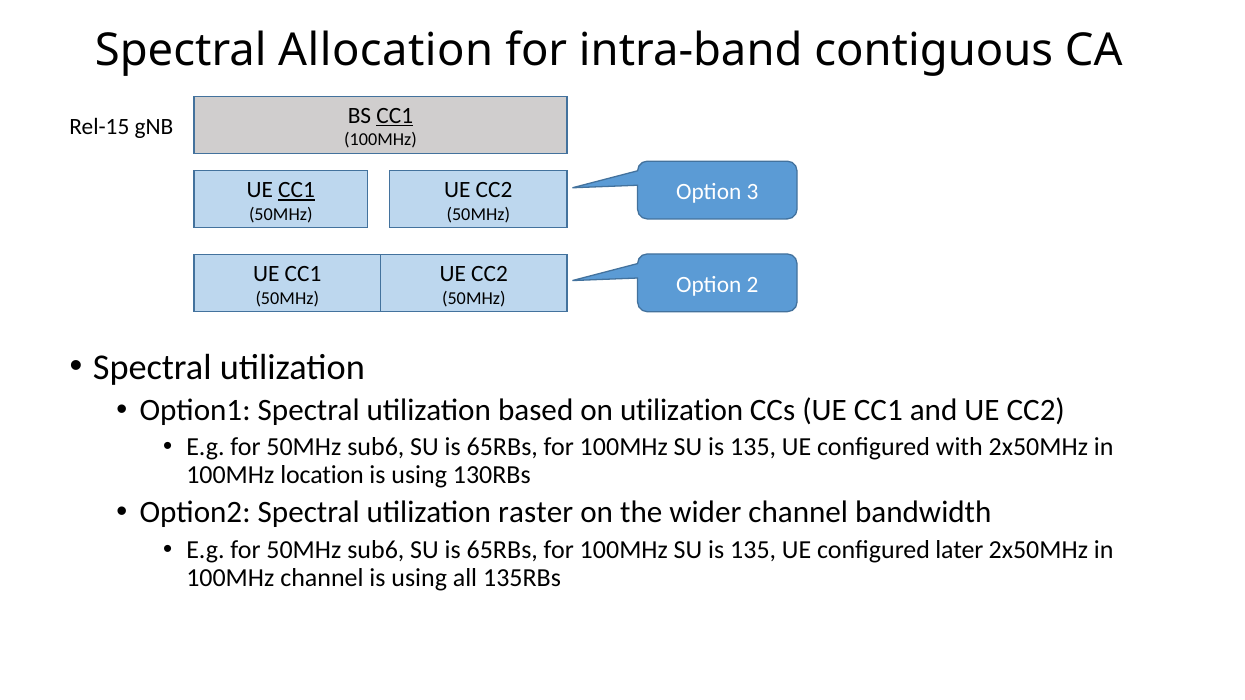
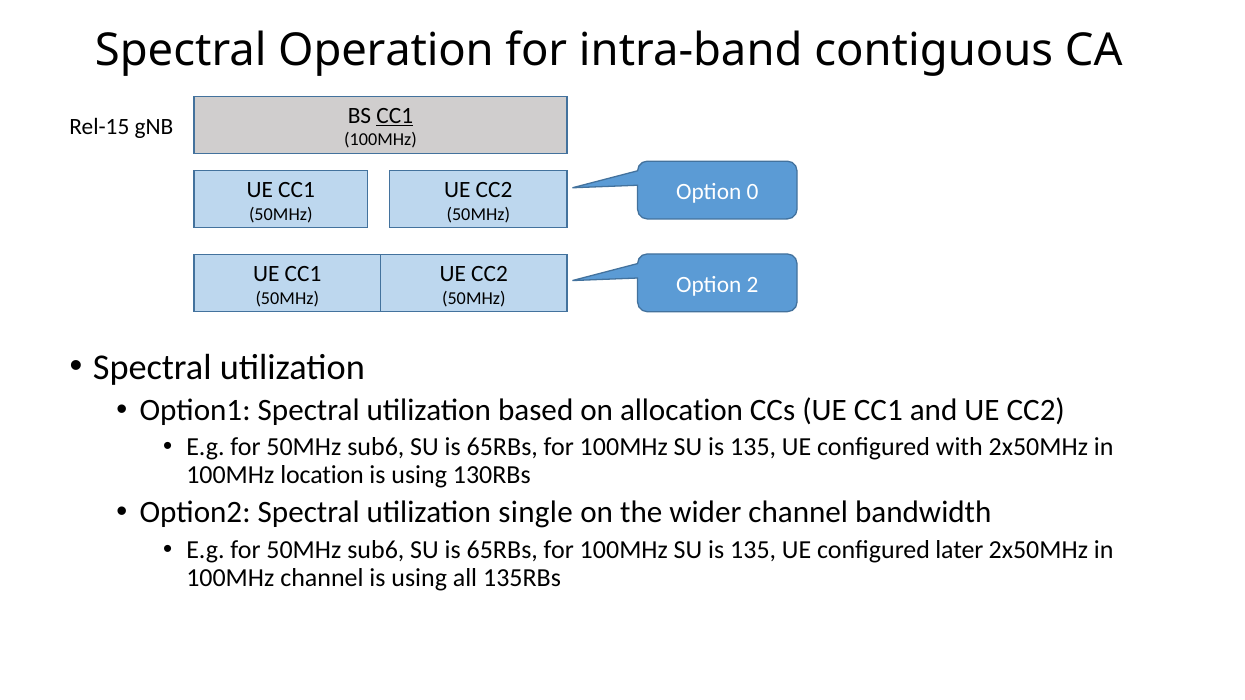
Allocation: Allocation -> Operation (386, 51)
CC1 underline: present -> none (297, 190)
3: 3 -> 0 (752, 192)
on utilization: utilization -> allocation (682, 410)
raster: raster -> single (536, 513)
